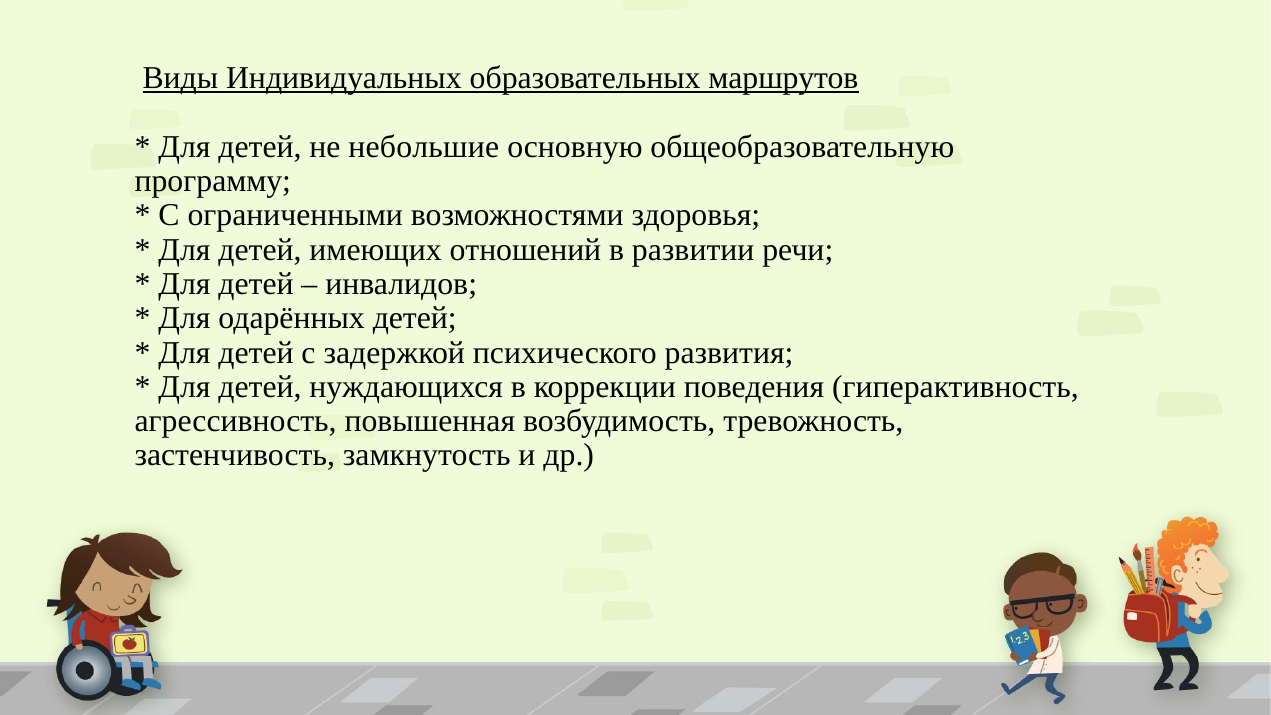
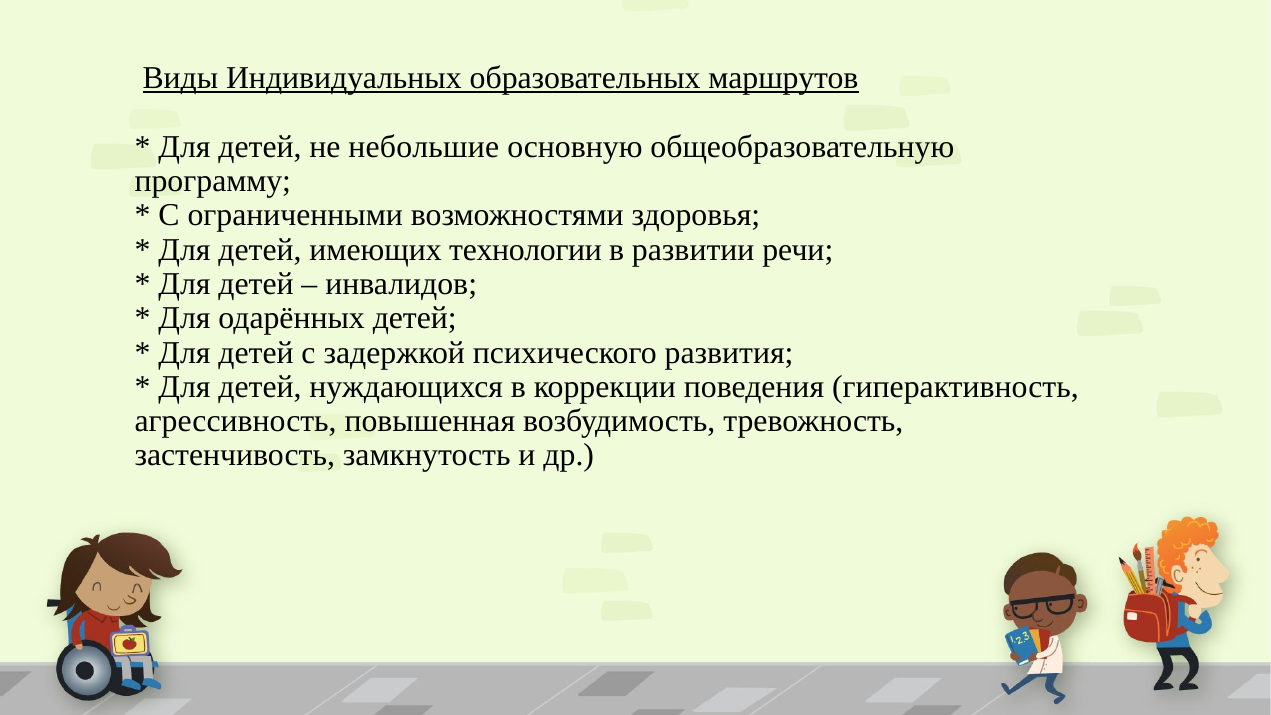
отношений: отношений -> технологии (526, 250)
